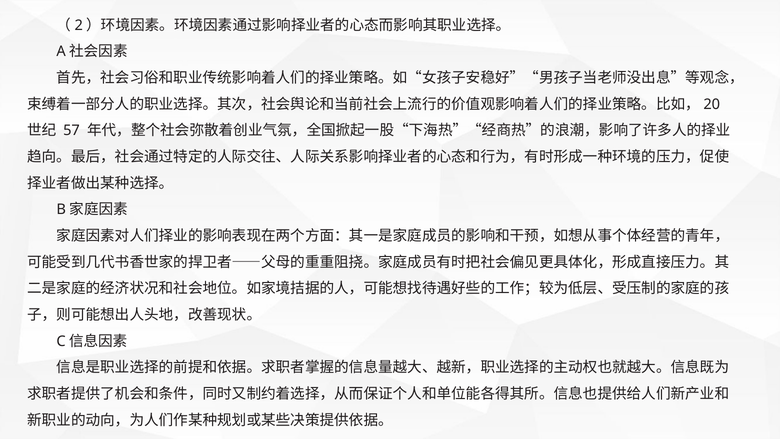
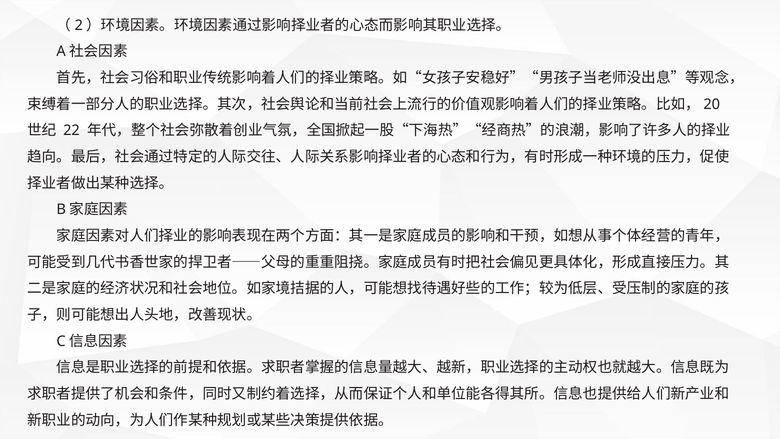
57: 57 -> 22 (71, 131)
